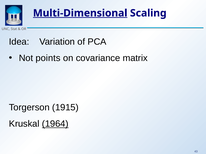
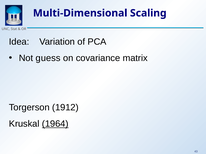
Multi-Dimensional underline: present -> none (80, 13)
points: points -> guess (48, 58)
1915: 1915 -> 1912 (65, 108)
